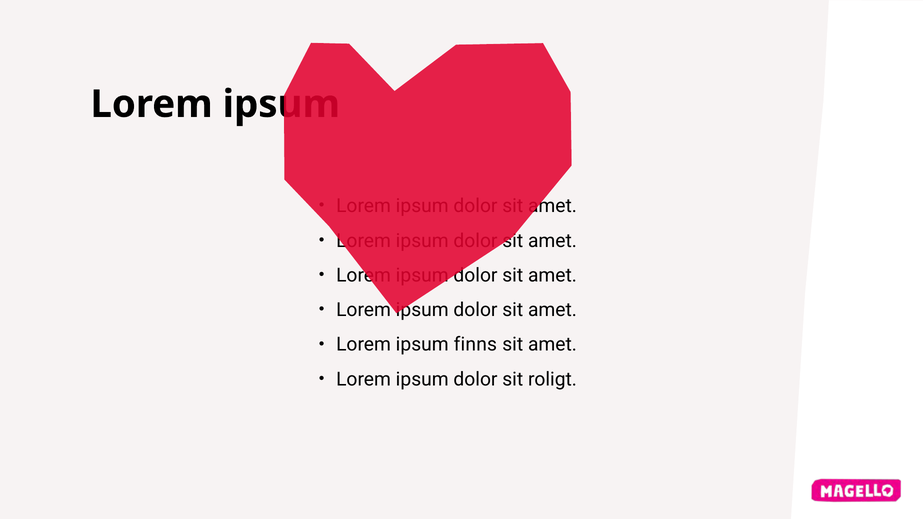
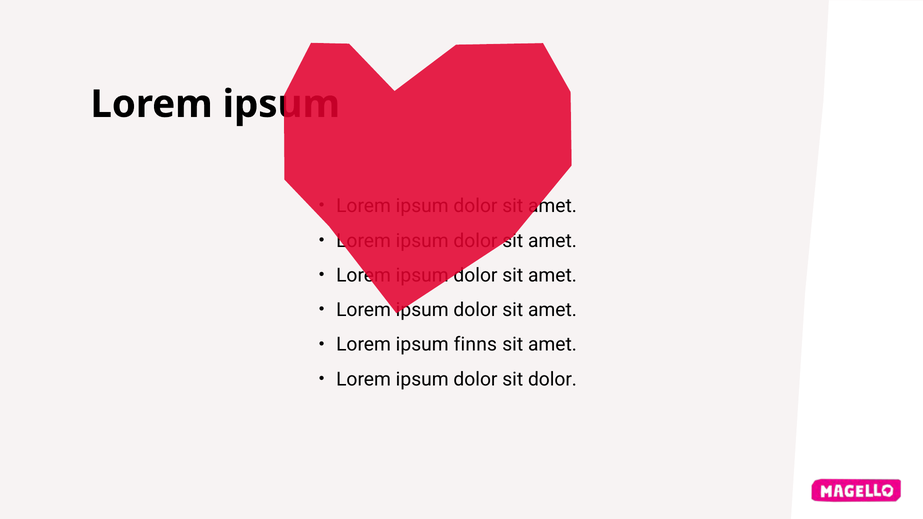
sit roligt: roligt -> dolor (552, 379)
